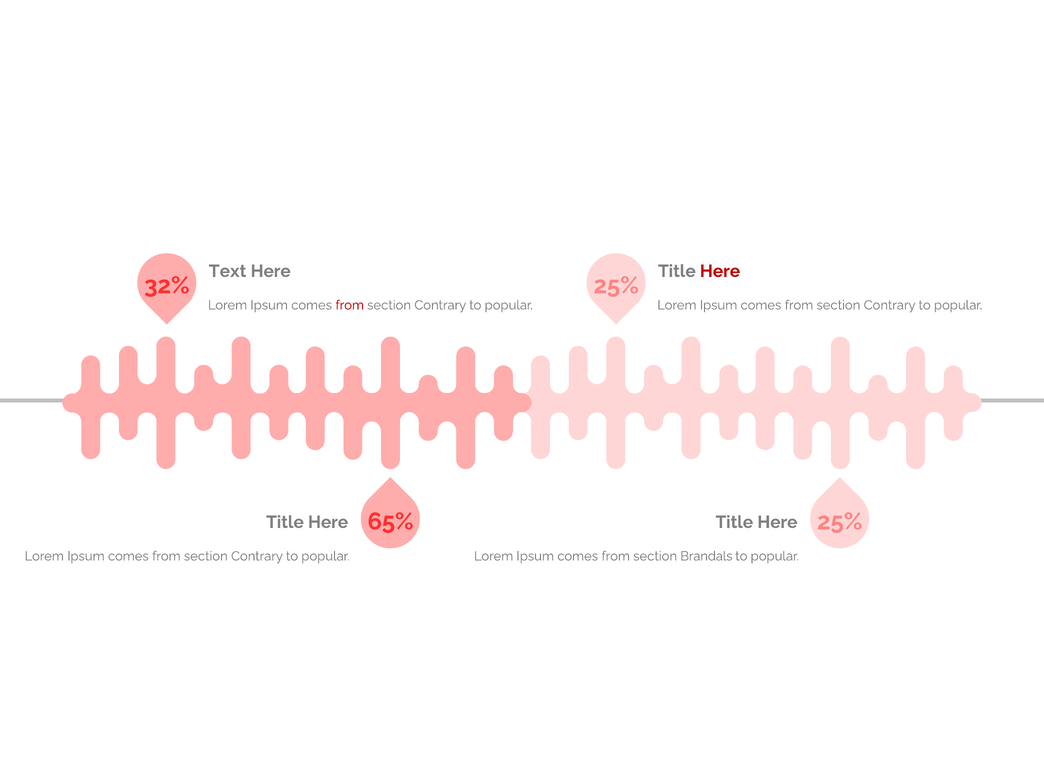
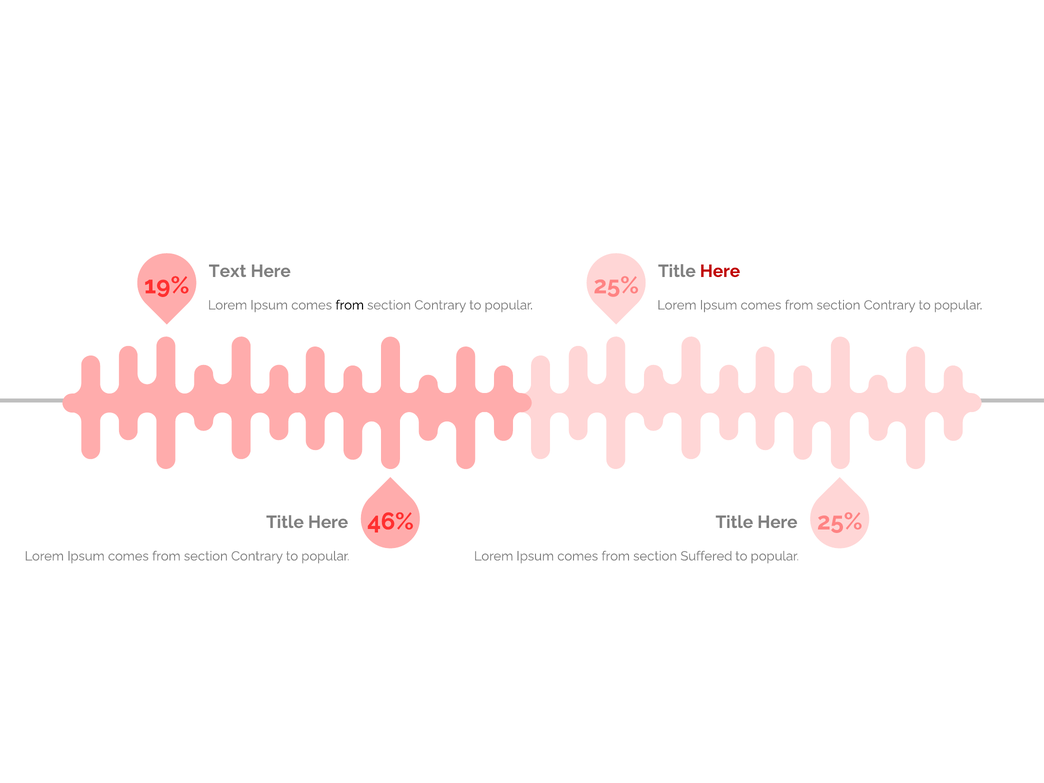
32%: 32% -> 19% (167, 285)
from colour: red -> black (350, 305)
65%: 65% -> 46% (391, 522)
Brandals: Brandals -> Suffered (706, 556)
